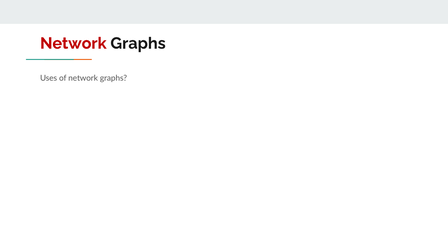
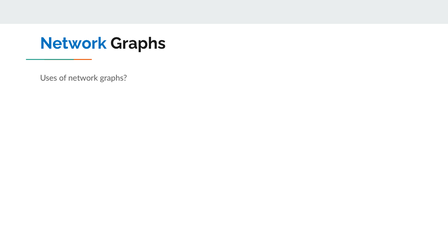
Network colour: red -> blue (73, 43)
